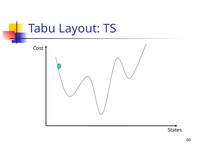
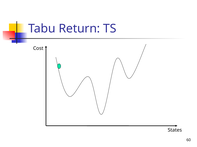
Layout: Layout -> Return (79, 29)
